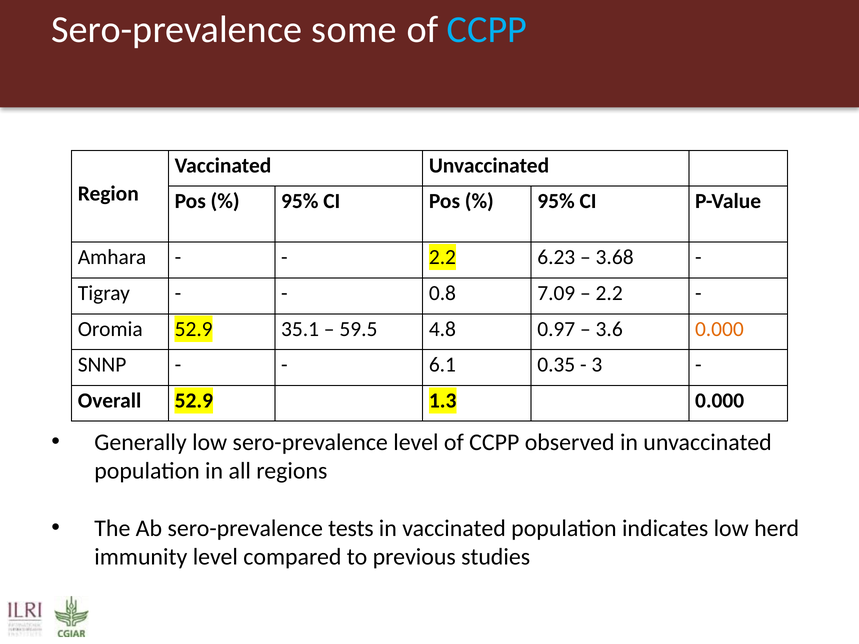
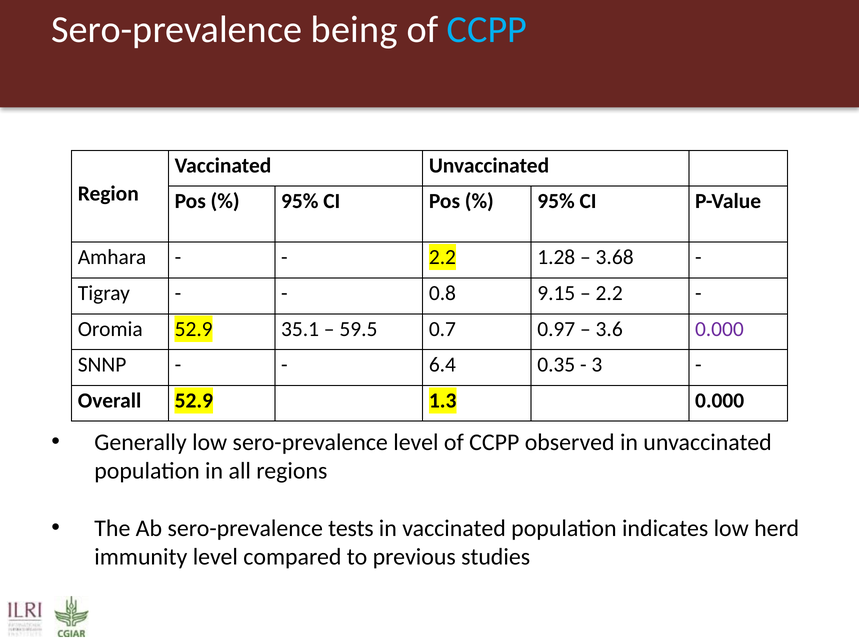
some: some -> being (354, 30)
6.23: 6.23 -> 1.28 (556, 257)
7.09: 7.09 -> 9.15 (556, 293)
4.8: 4.8 -> 0.7 (442, 329)
0.000 colour: orange -> purple (719, 329)
6.1: 6.1 -> 6.4 (442, 365)
